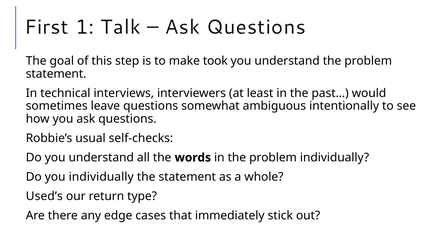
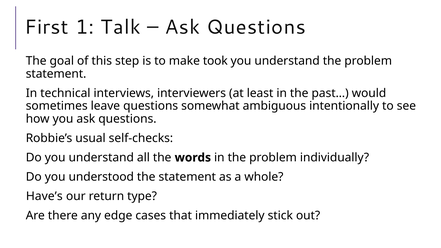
you individually: individually -> understood (101, 177)
Used’s: Used’s -> Have’s (44, 196)
